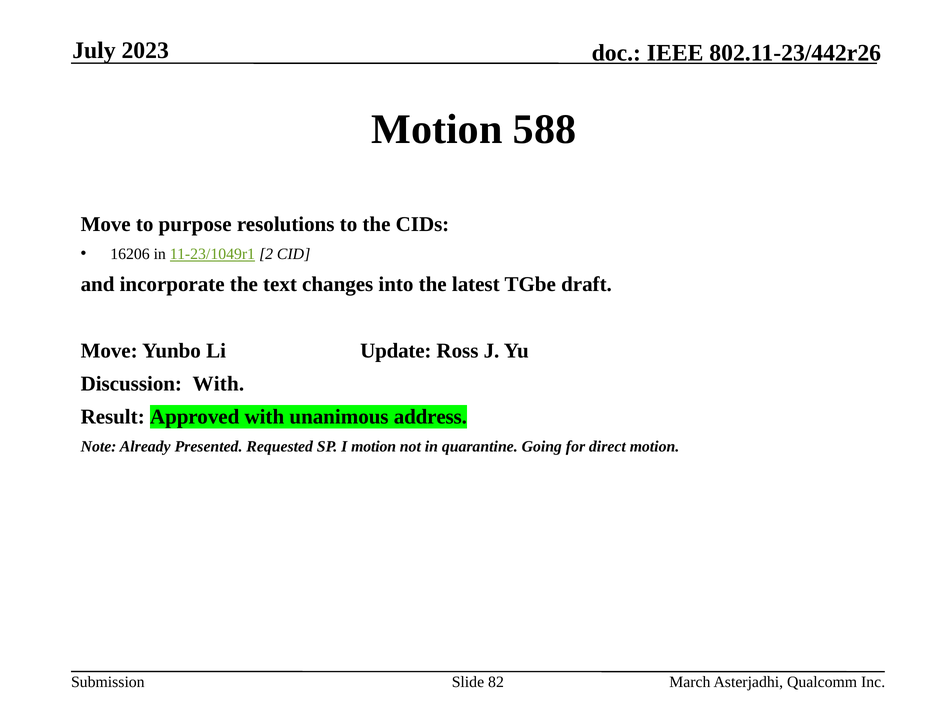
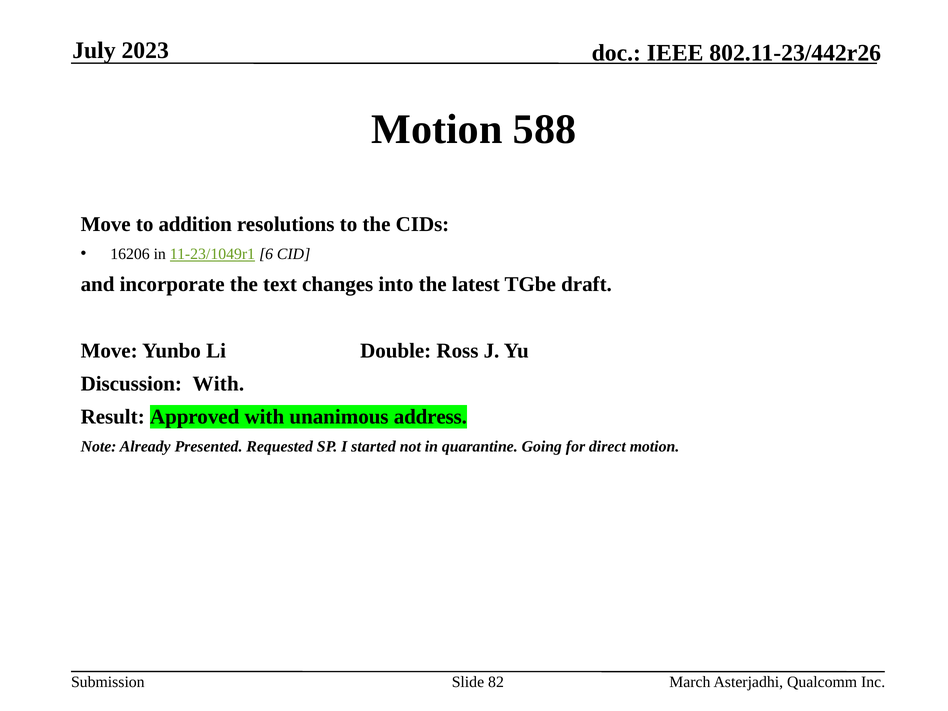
purpose: purpose -> addition (195, 224)
2: 2 -> 6 (266, 254)
Update: Update -> Double (396, 351)
I motion: motion -> started (373, 447)
